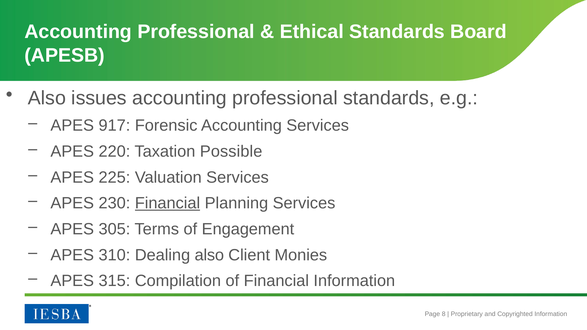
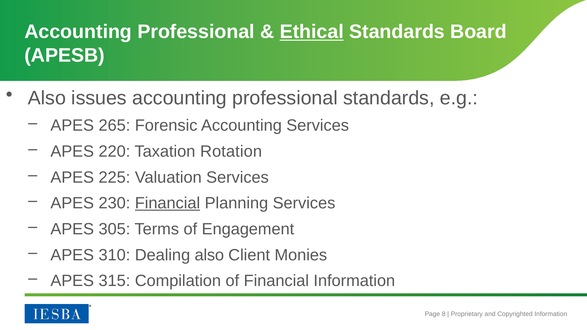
Ethical underline: none -> present (312, 32)
917: 917 -> 265 (114, 126)
Possible: Possible -> Rotation (231, 152)
